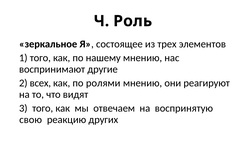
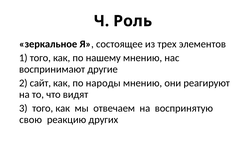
всех: всех -> сайт (40, 83)
ролями: ролями -> народы (103, 83)
